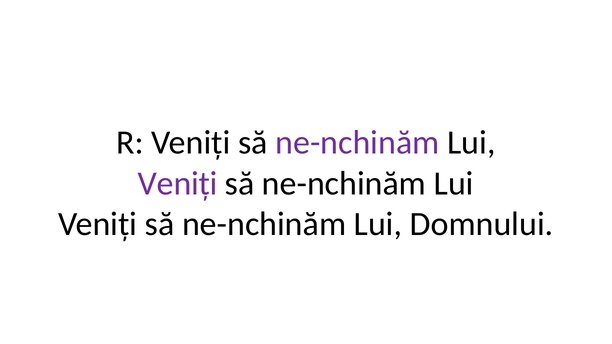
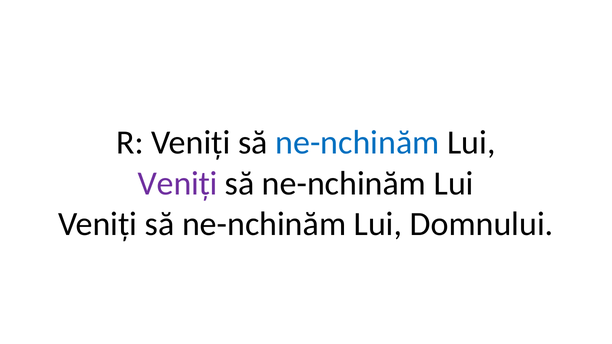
ne-nchinăm colour: purple -> blue (357, 143)
